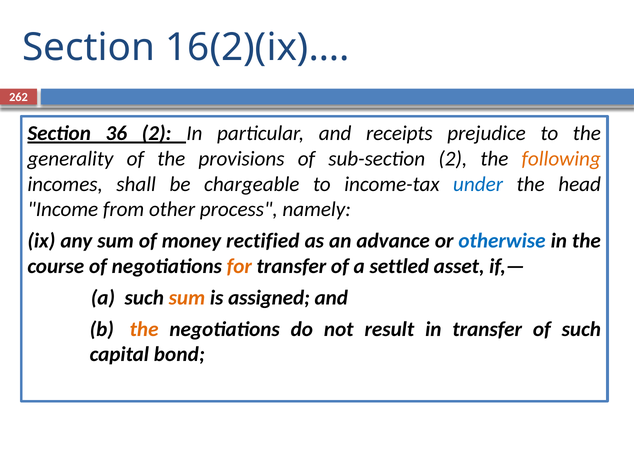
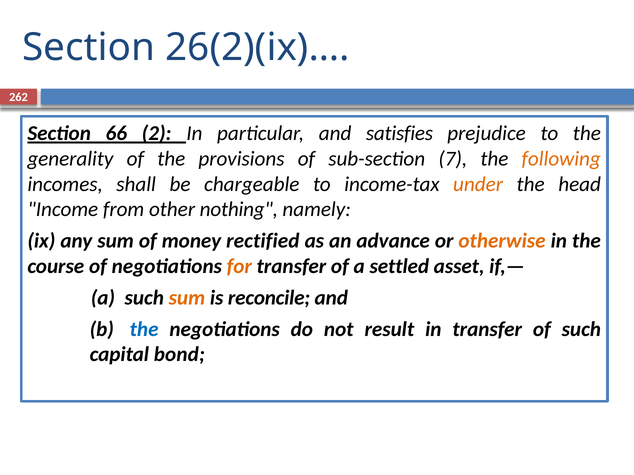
16(2)(ix)…: 16(2)(ix)… -> 26(2)(ix)… (257, 48)
36: 36 -> 66 (116, 134)
receipts: receipts -> satisfies (399, 134)
sub-section 2: 2 -> 7 (453, 159)
under colour: blue -> orange (478, 184)
process: process -> nothing (239, 210)
otherwise colour: blue -> orange (502, 241)
assigned: assigned -> reconcile (269, 298)
the colour: orange -> blue (144, 330)
